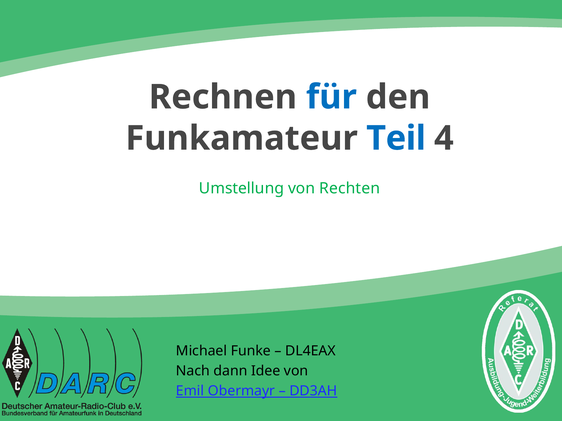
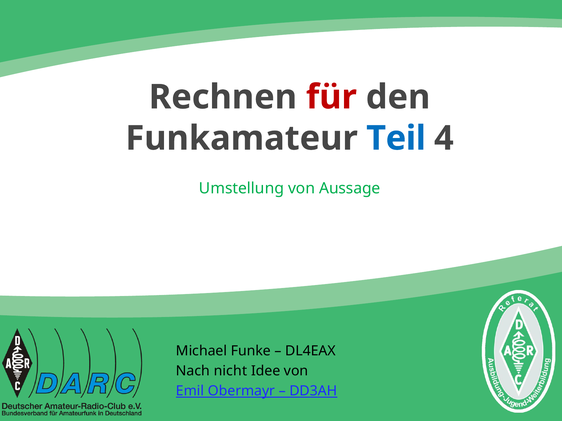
für colour: blue -> red (331, 97)
Rechten: Rechten -> Aussage (350, 189)
dann: dann -> nicht (230, 371)
